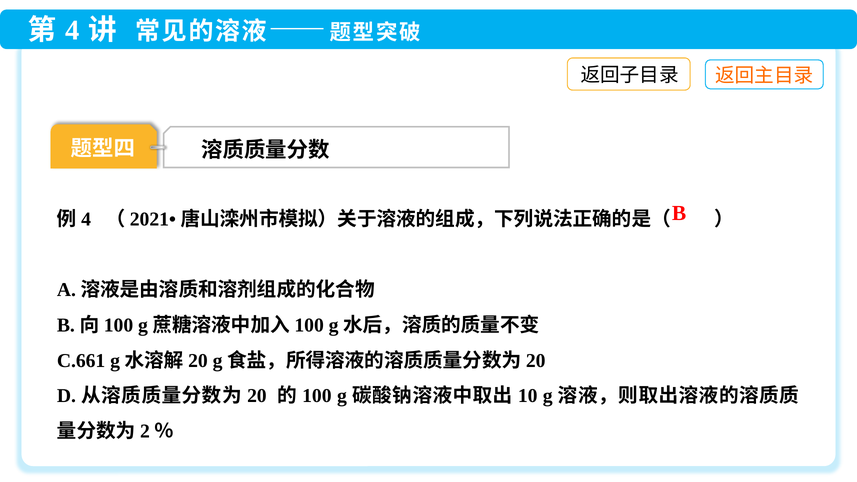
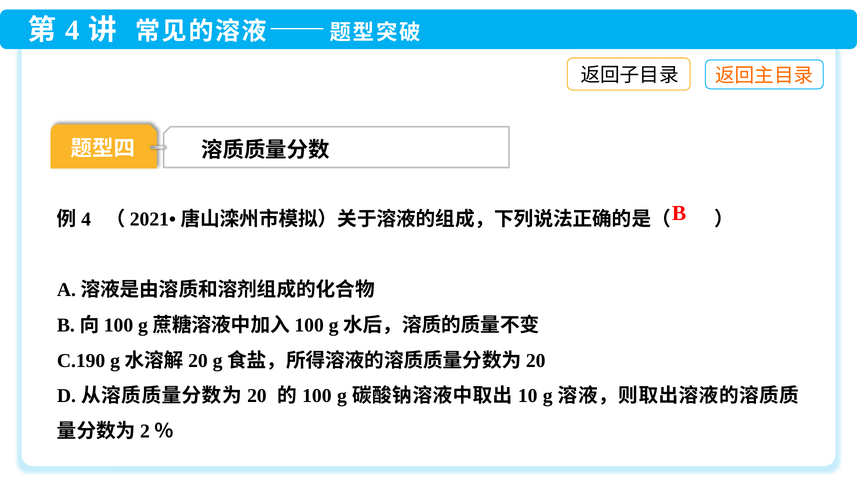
C.661: C.661 -> C.190 (81, 361)
